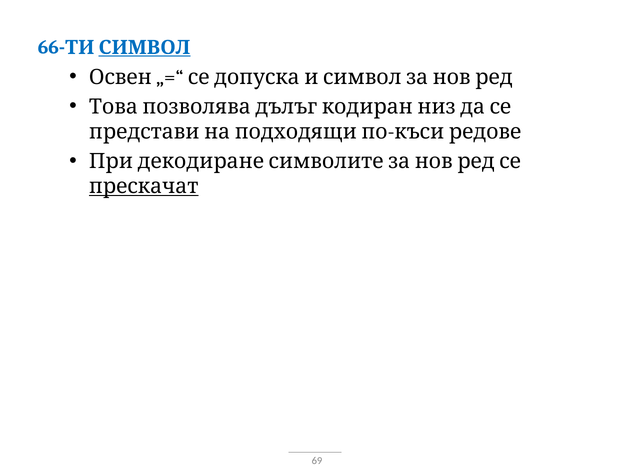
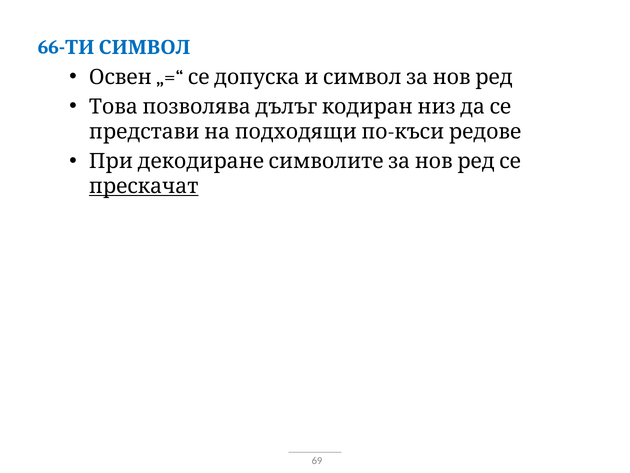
СИМВОЛ underline: present -> none (144, 47)
